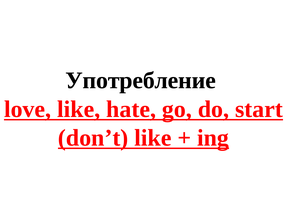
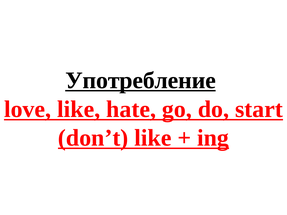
Употребление underline: none -> present (141, 81)
